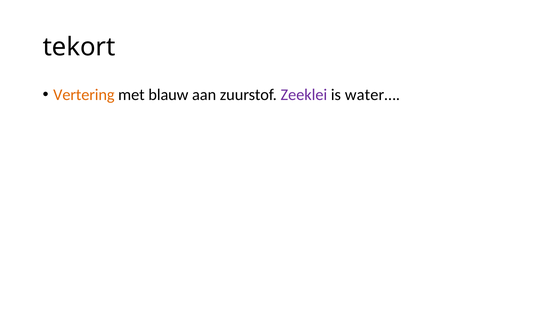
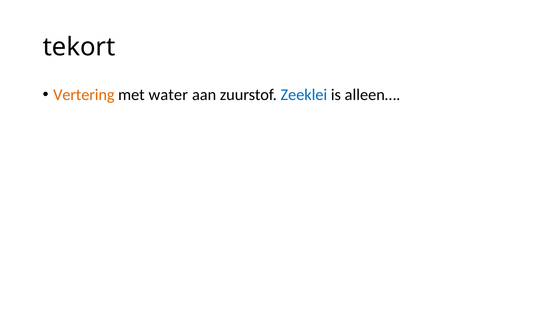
blauw: blauw -> water (168, 95)
Zeeklei colour: purple -> blue (304, 95)
water…: water… -> alleen… (372, 95)
